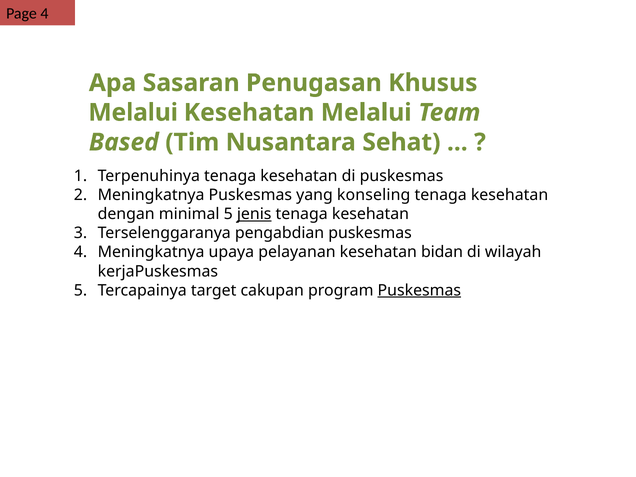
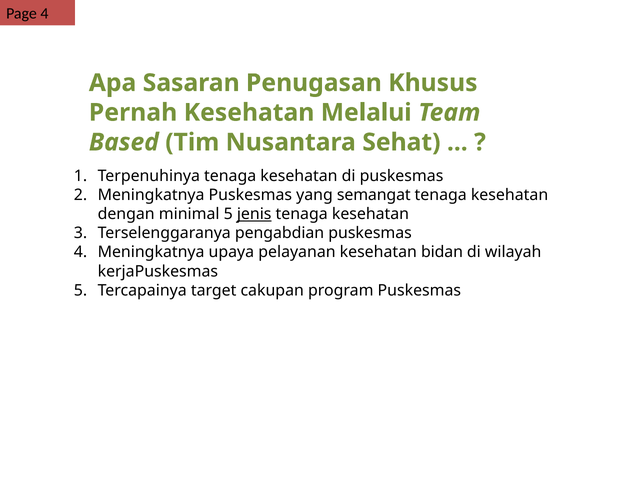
Melalui: Melalui -> Pernah (133, 113)
konseling: konseling -> semangat (374, 195)
Puskesmas underline: present -> none (419, 290)
